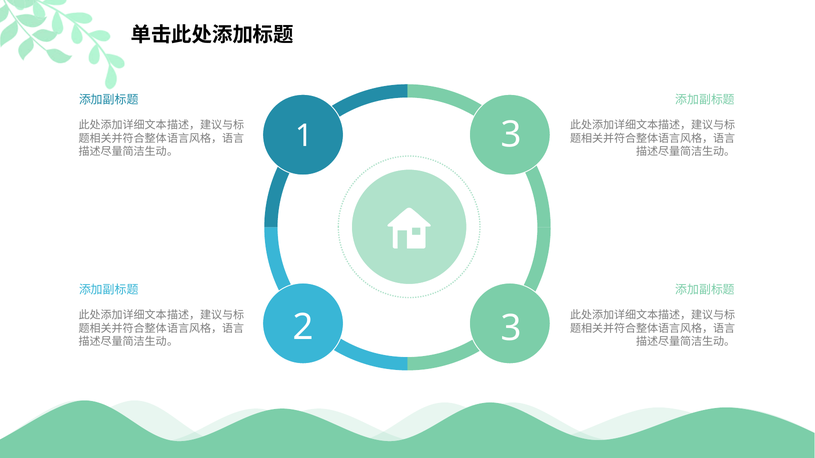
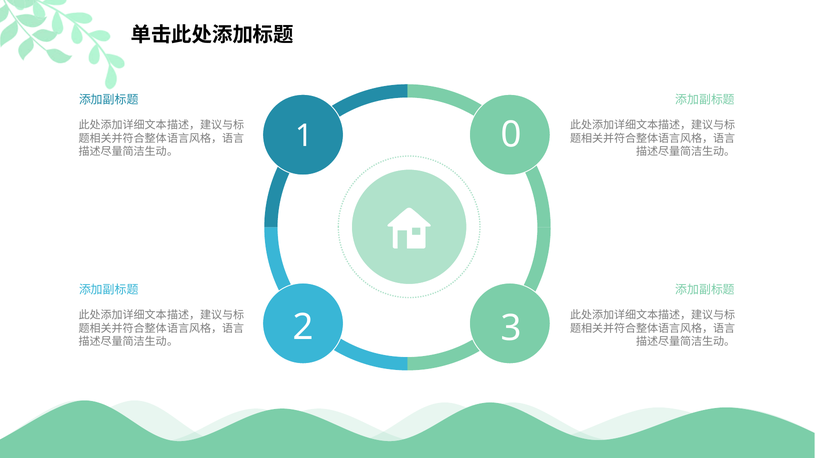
1 3: 3 -> 0 (511, 135)
